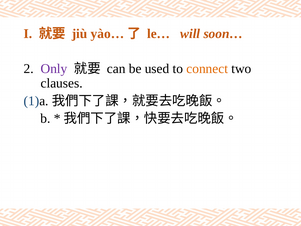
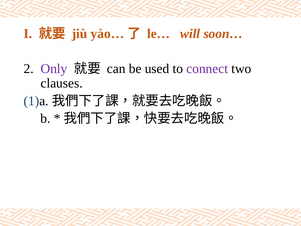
connect colour: orange -> purple (207, 69)
